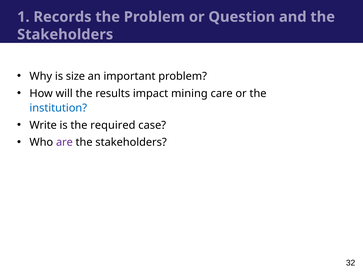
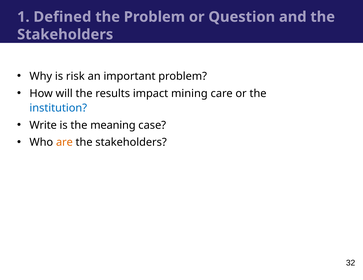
Records: Records -> Defined (62, 17)
size: size -> risk (75, 76)
required: required -> meaning (113, 125)
are colour: purple -> orange (64, 143)
